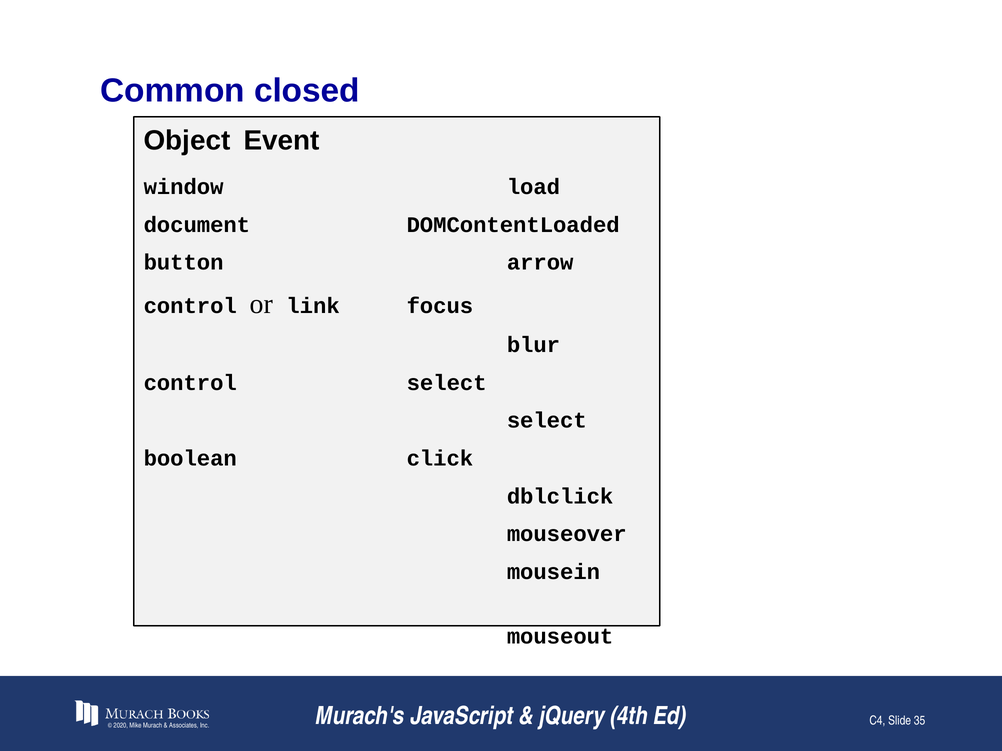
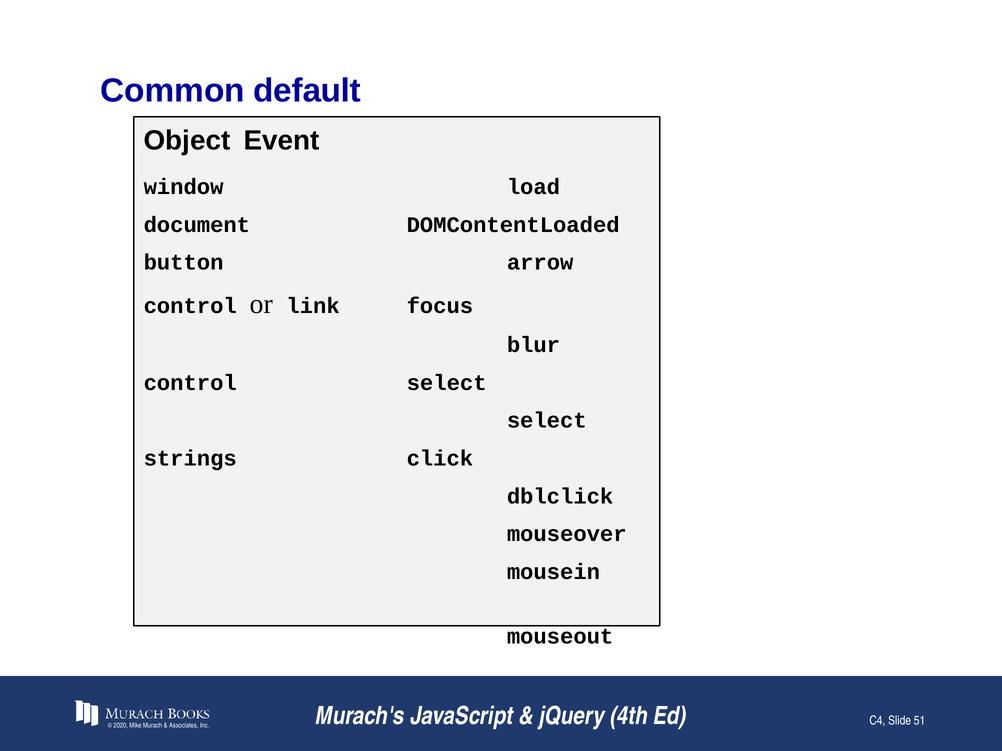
closed: closed -> default (307, 91)
boolean: boolean -> strings (190, 459)
35: 35 -> 51 (920, 721)
